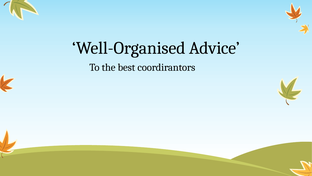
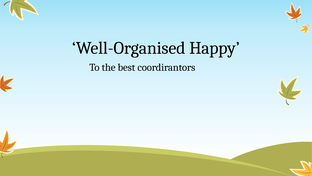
Advice: Advice -> Happy (214, 48)
